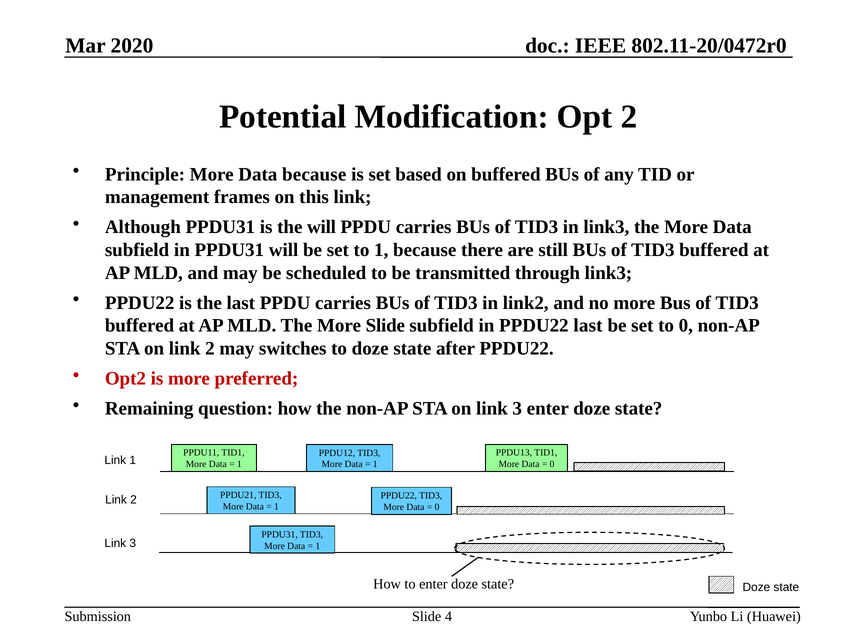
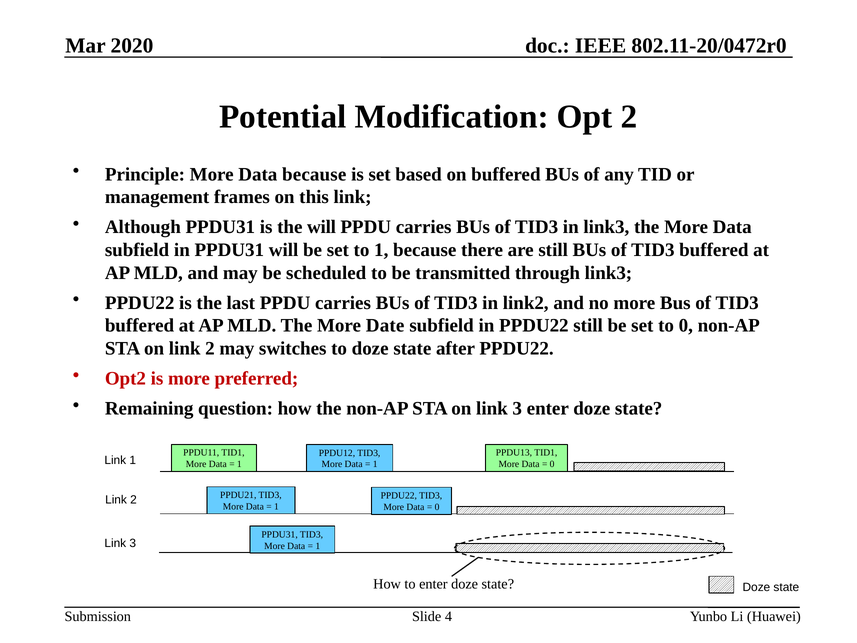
More Slide: Slide -> Date (385, 326)
PPDU22 last: last -> still (588, 326)
